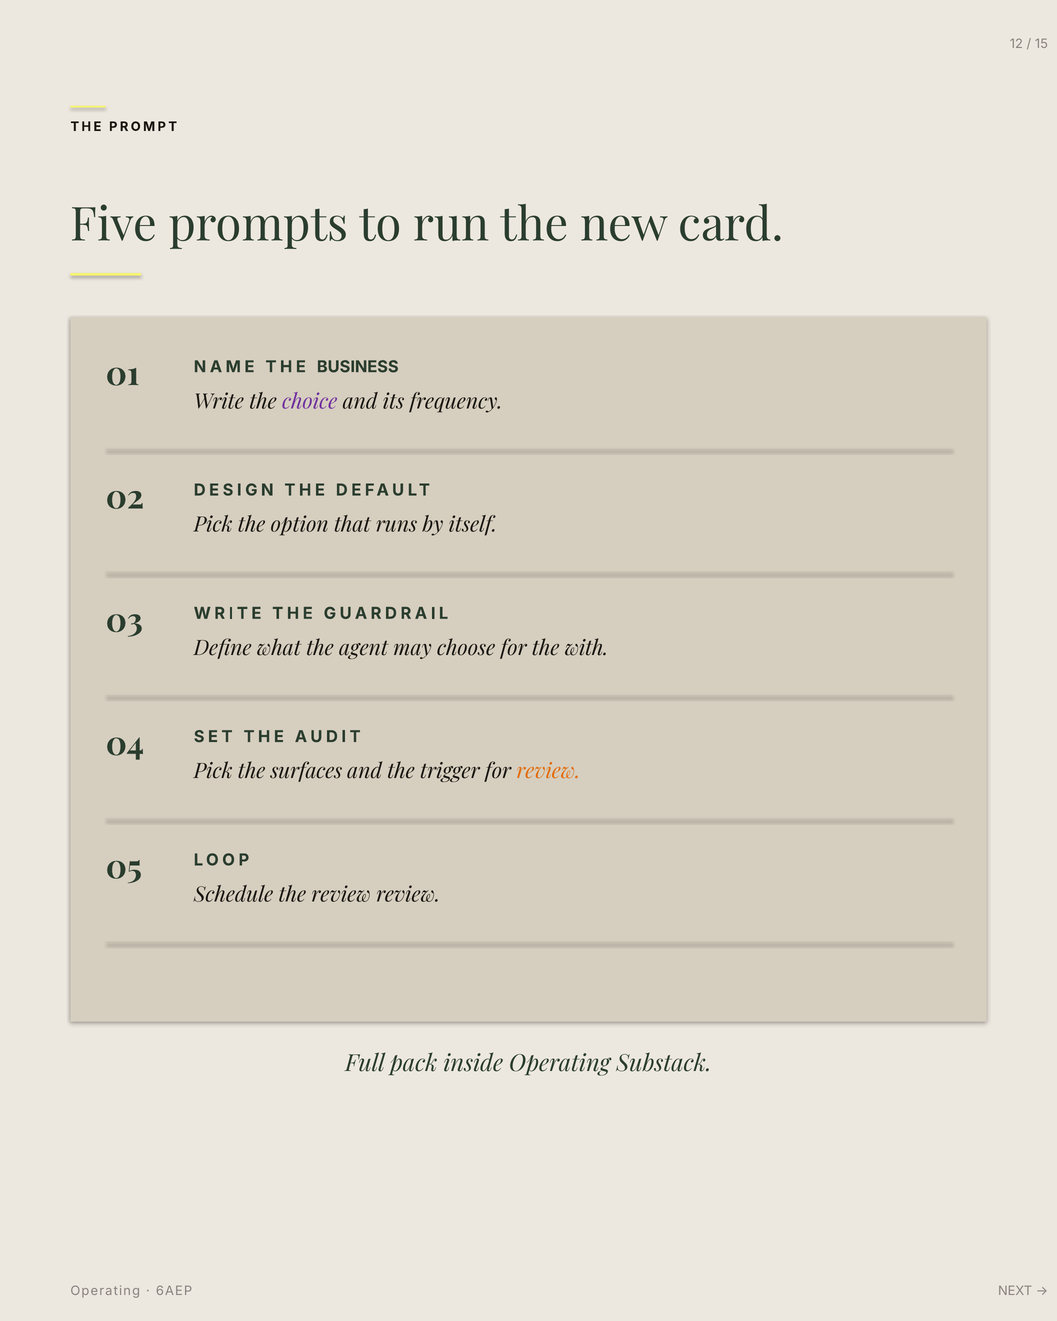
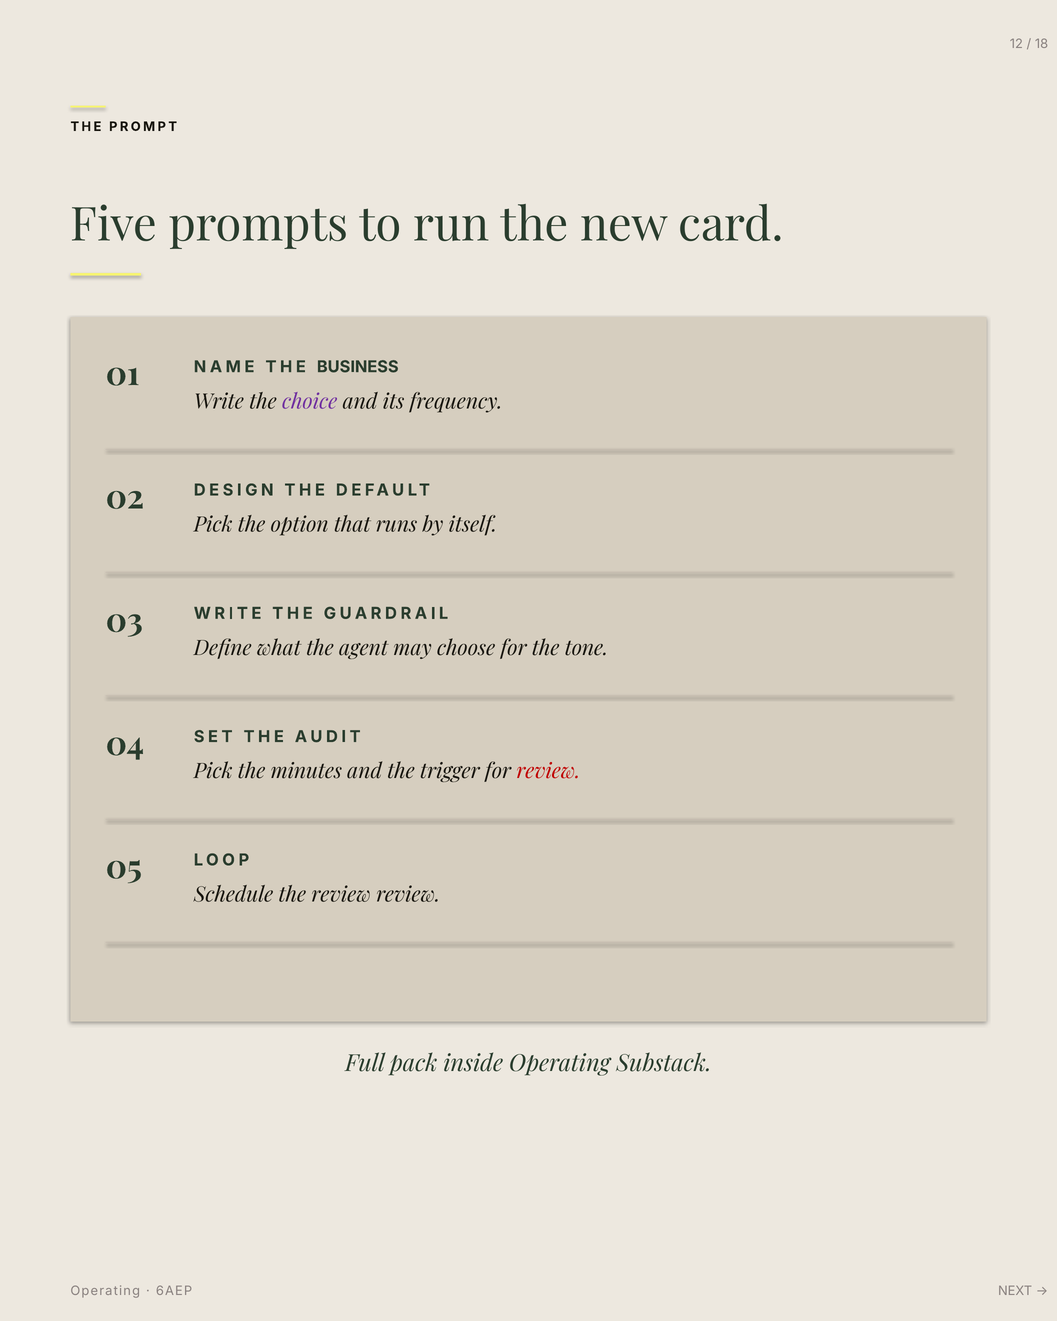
15: 15 -> 18 (1042, 44)
with: with -> tone (587, 648)
surfaces: surfaces -> minutes (306, 772)
review colour: orange -> red (548, 772)
